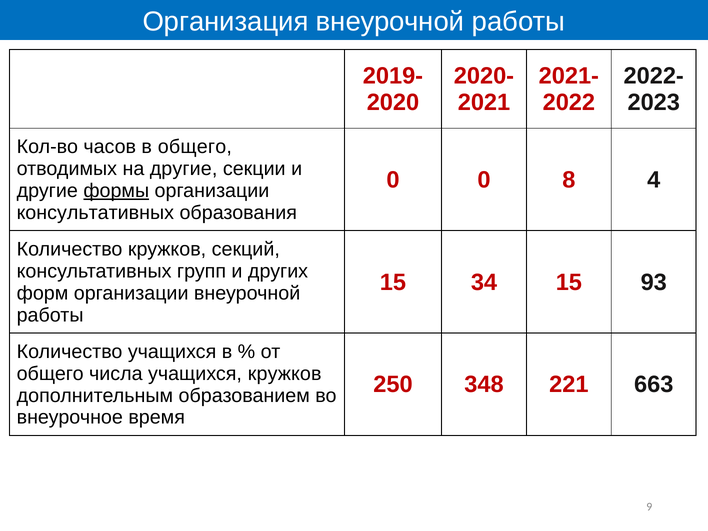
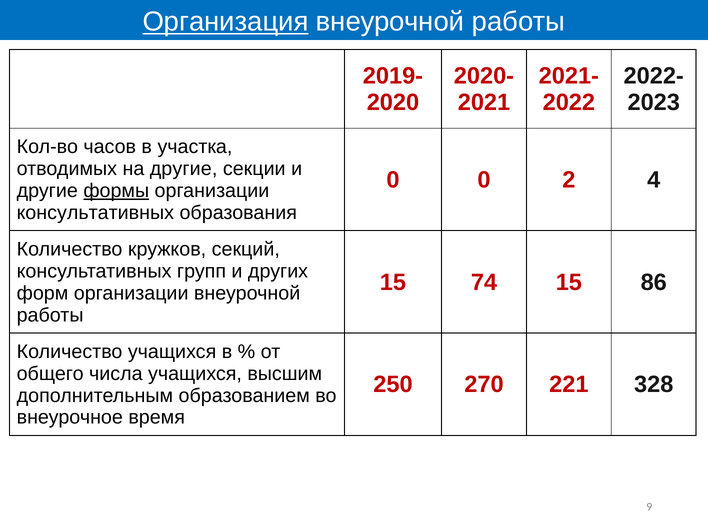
Организация underline: none -> present (225, 22)
в общего: общего -> участка (195, 147)
8: 8 -> 2 (569, 180)
34: 34 -> 74 (484, 282)
93: 93 -> 86 (654, 282)
учащихся кружков: кружков -> высшим (285, 374)
348: 348 -> 270 (484, 385)
663: 663 -> 328 (654, 385)
